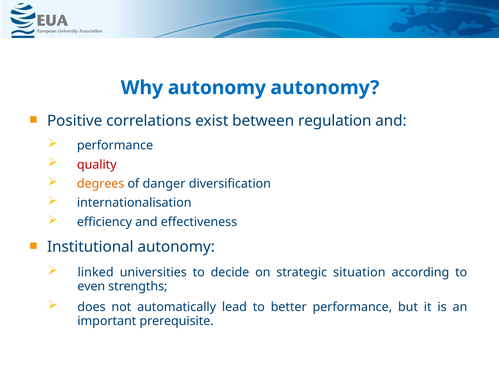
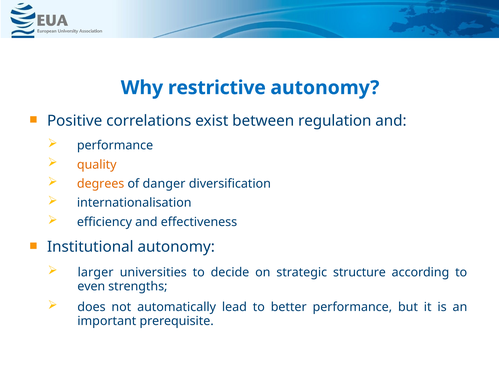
Why autonomy: autonomy -> restrictive (217, 88)
quality colour: red -> orange (97, 165)
linked: linked -> larger (96, 273)
situation: situation -> structure (359, 273)
